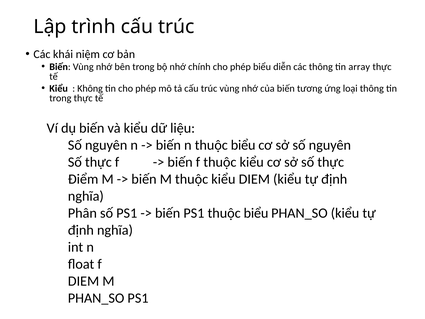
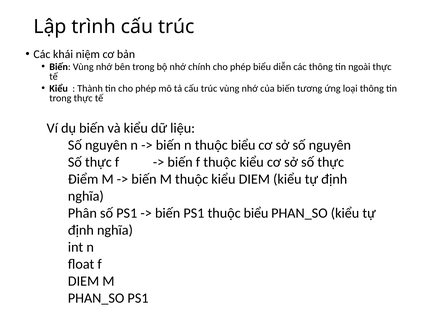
array: array -> ngoài (359, 67)
Không: Không -> Thành (90, 88)
